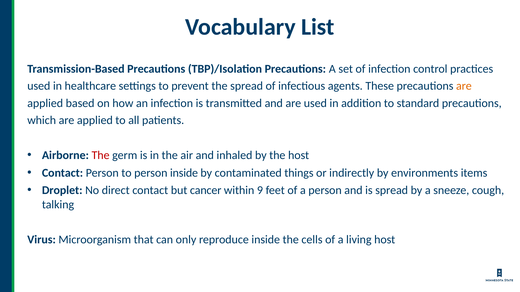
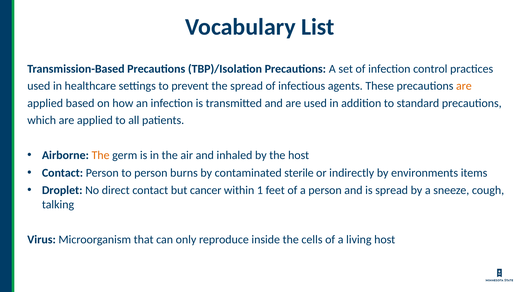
The colour: red -> orange (101, 156)
person inside: inside -> burns (184, 173)
things: things -> sterile (299, 173)
9: 9 -> 1 (260, 191)
